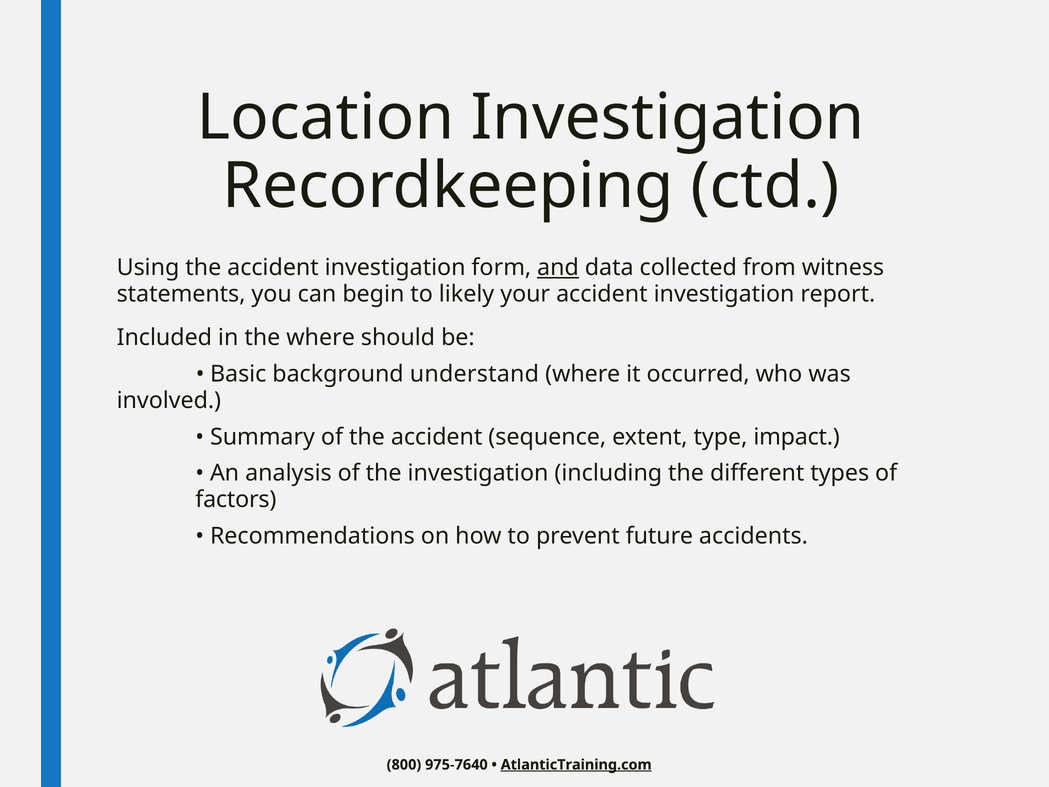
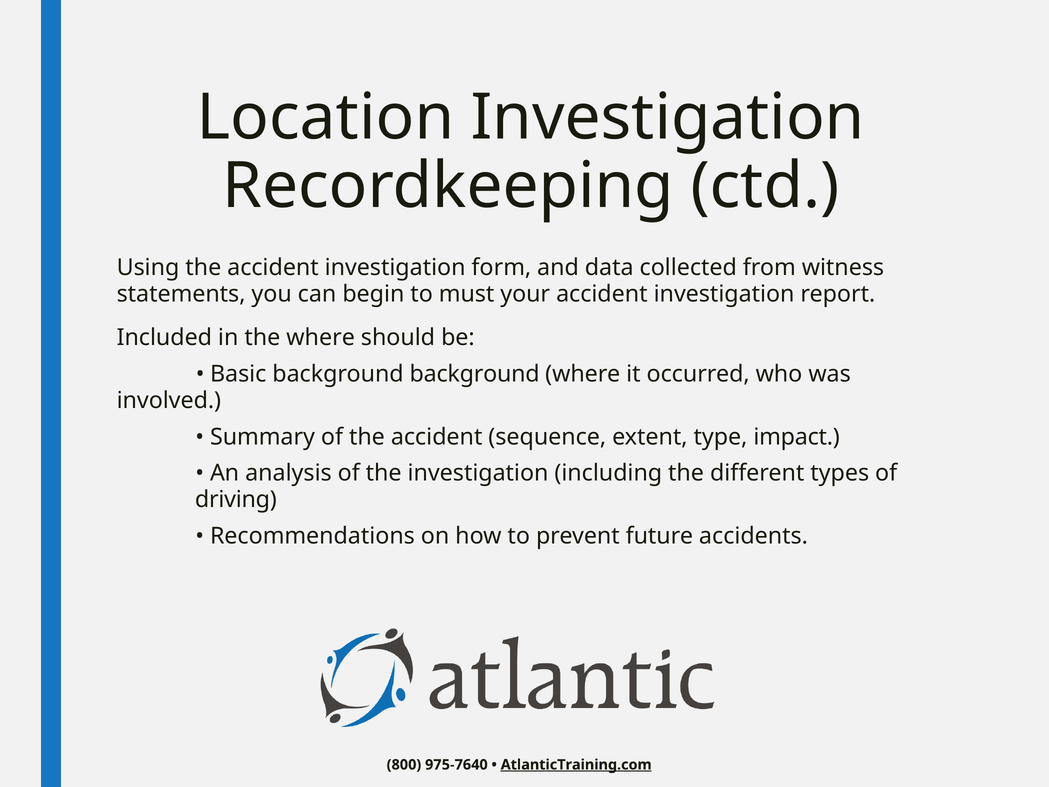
and underline: present -> none (558, 268)
likely: likely -> must (467, 294)
background understand: understand -> background (475, 374)
factors: factors -> driving (236, 499)
